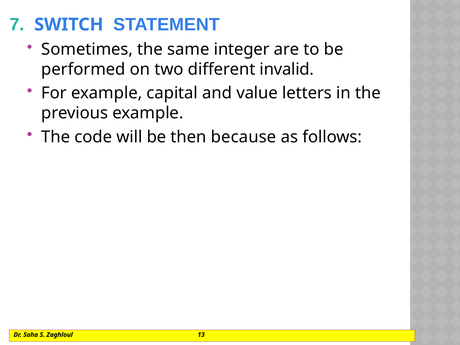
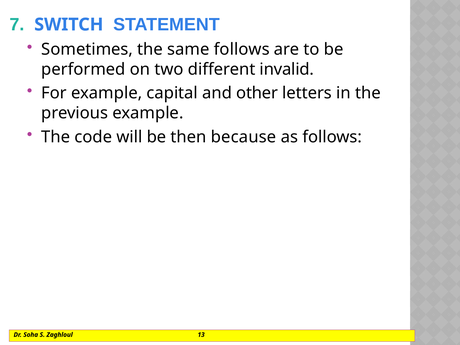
same integer: integer -> follows (242, 49)
value: value -> other (257, 93)
